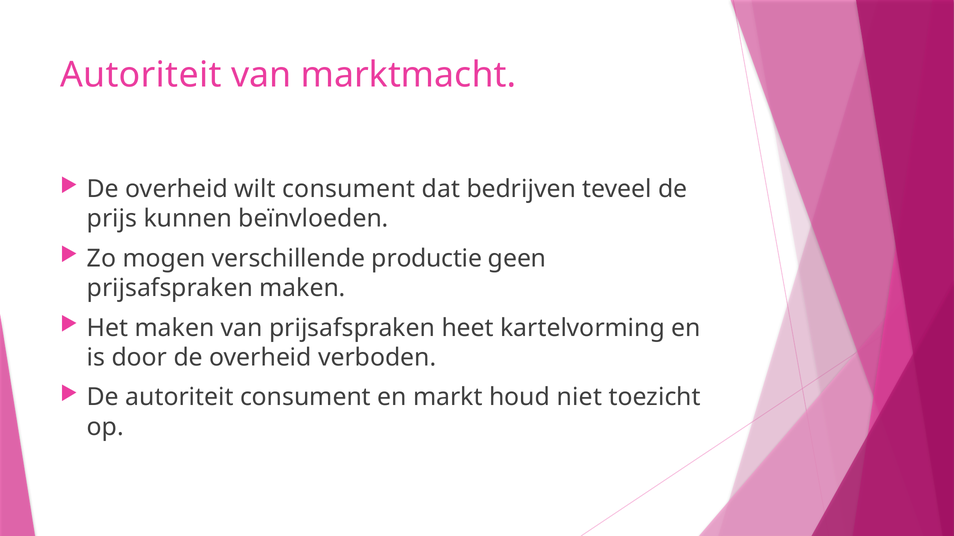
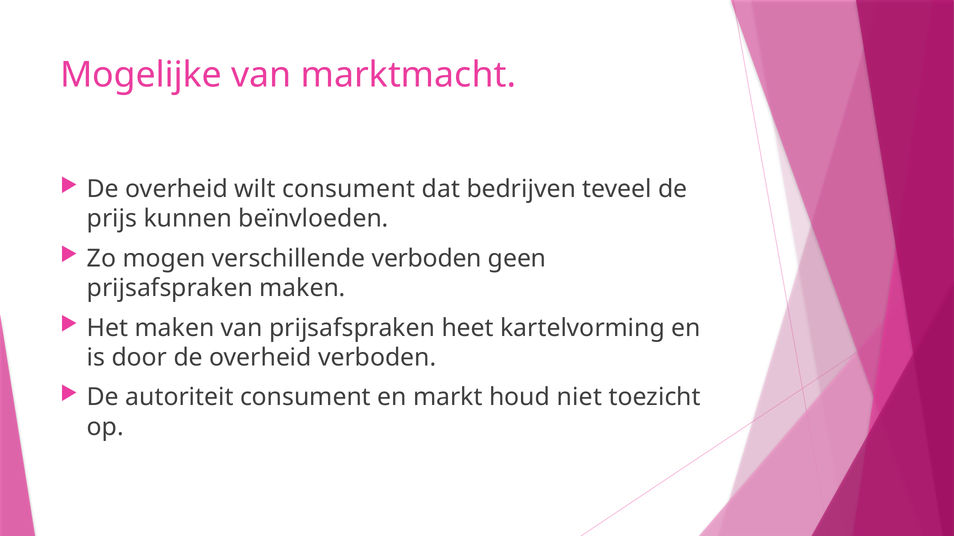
Autoriteit: Autoriteit -> Mogelijke (141, 75)
verschillende productie: productie -> verboden (427, 259)
